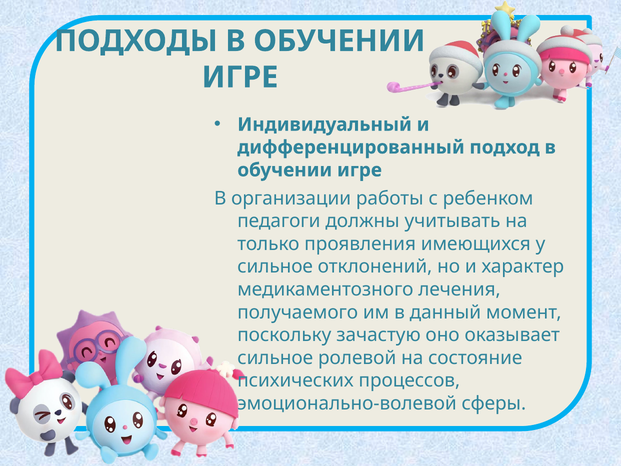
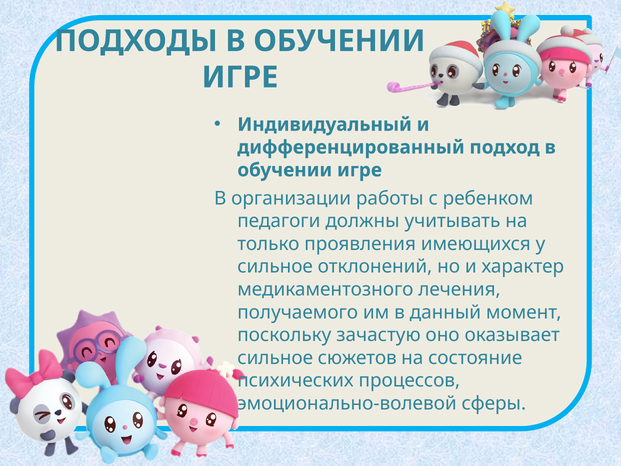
ролевой: ролевой -> сюжетов (357, 358)
